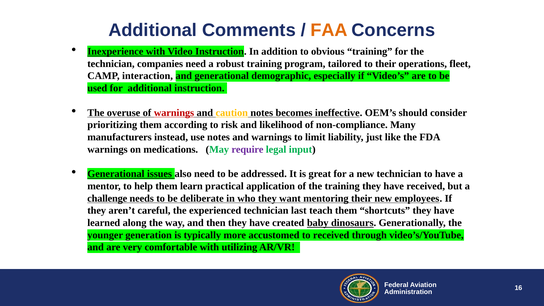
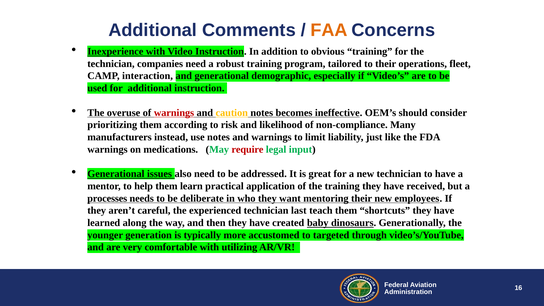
require colour: purple -> red (247, 149)
challenge: challenge -> processes (107, 198)
to received: received -> targeted (331, 235)
